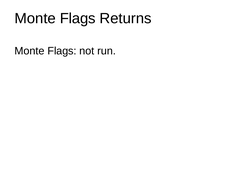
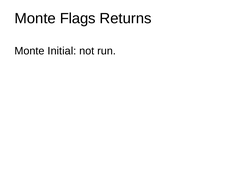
Flags: Flags -> Initial (62, 51)
